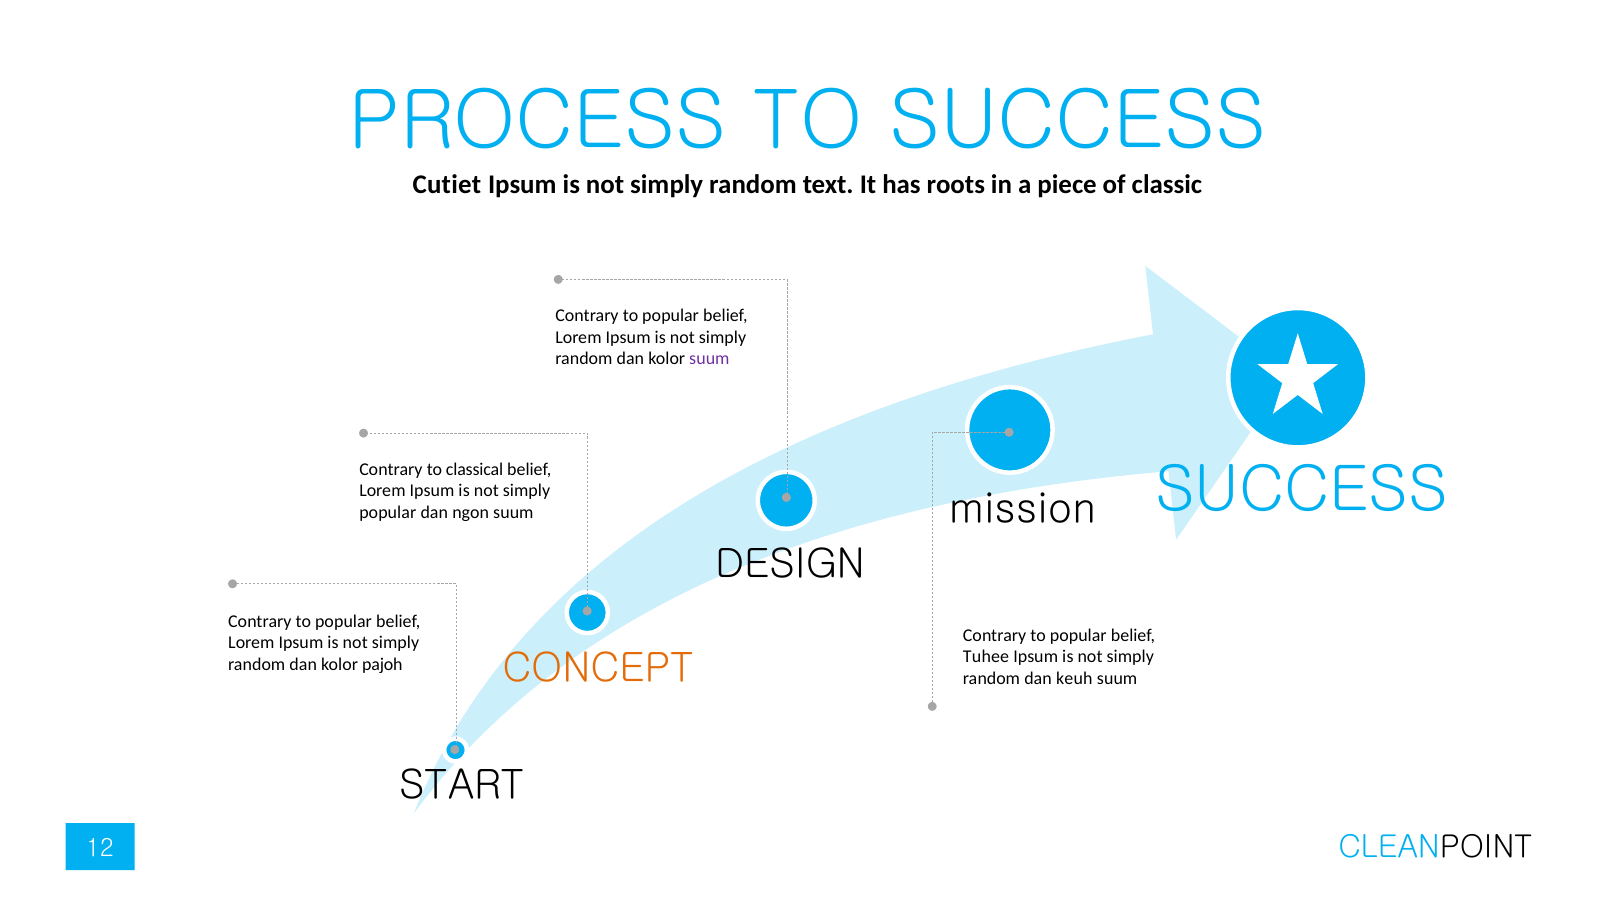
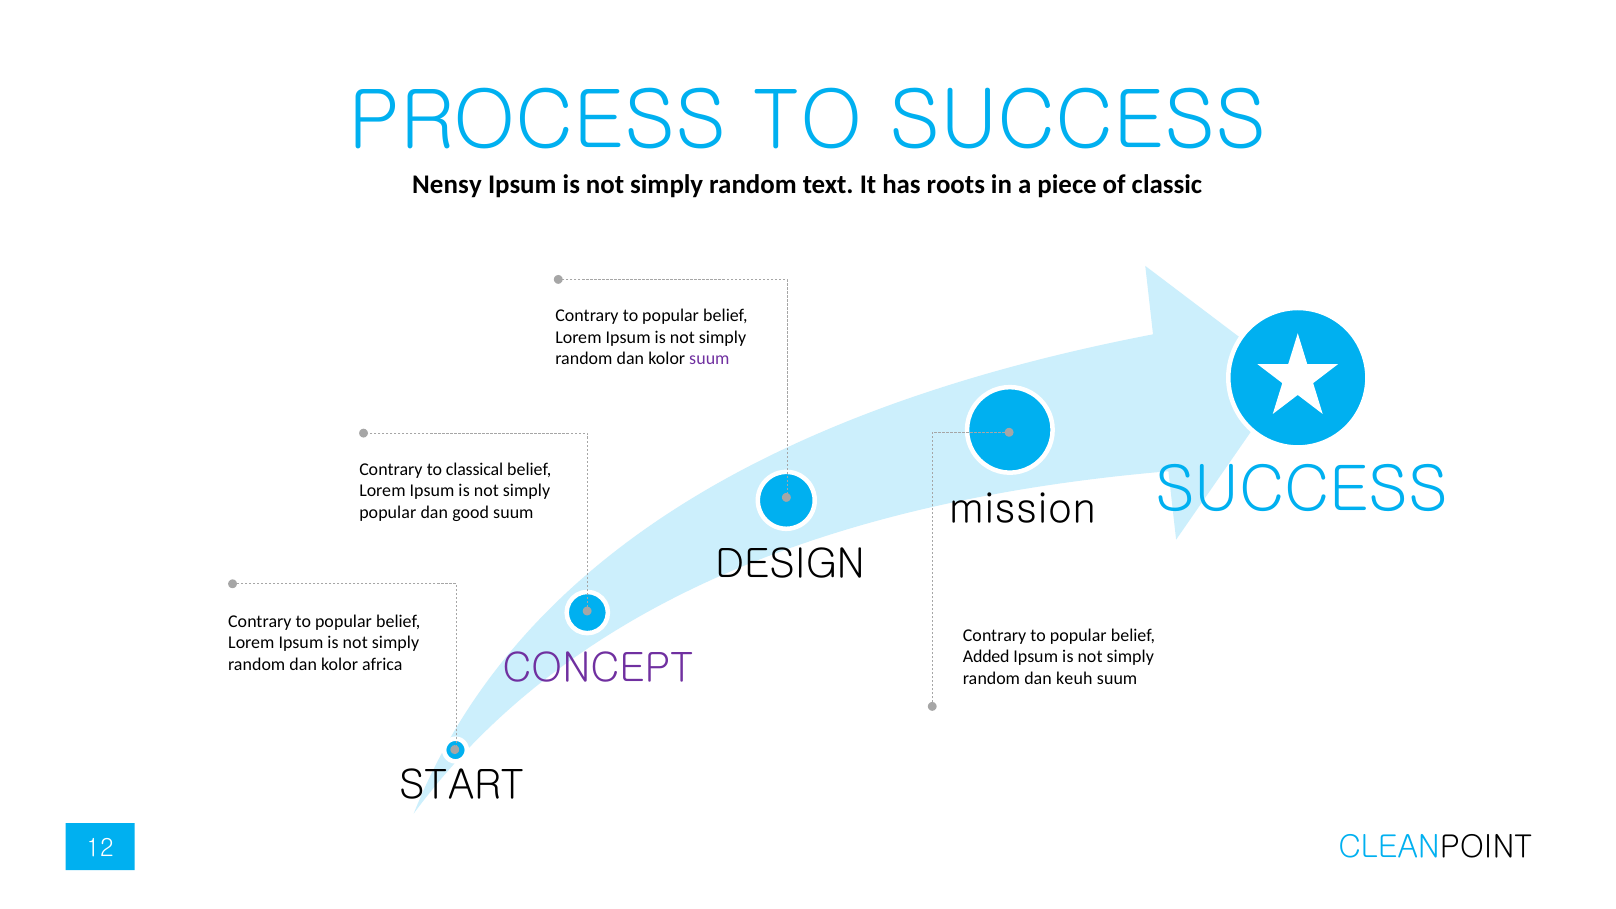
Cutiet: Cutiet -> Nensy (447, 184)
ngon: ngon -> good (471, 512)
Tuhee: Tuhee -> Added (986, 657)
CONCEPT colour: orange -> purple (598, 668)
pajoh: pajoh -> africa (382, 664)
